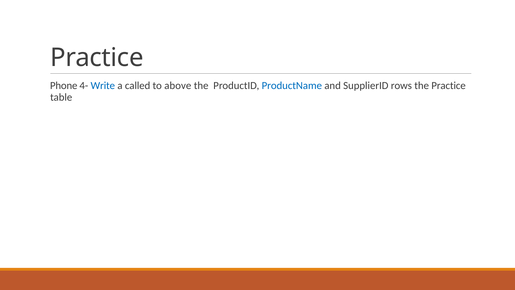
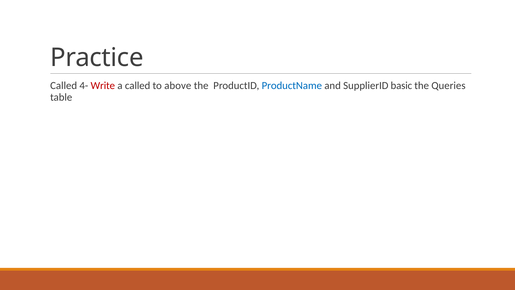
Phone: Phone -> Called (64, 86)
Write colour: blue -> red (103, 86)
rows: rows -> basic (401, 86)
the Practice: Practice -> Queries (448, 86)
